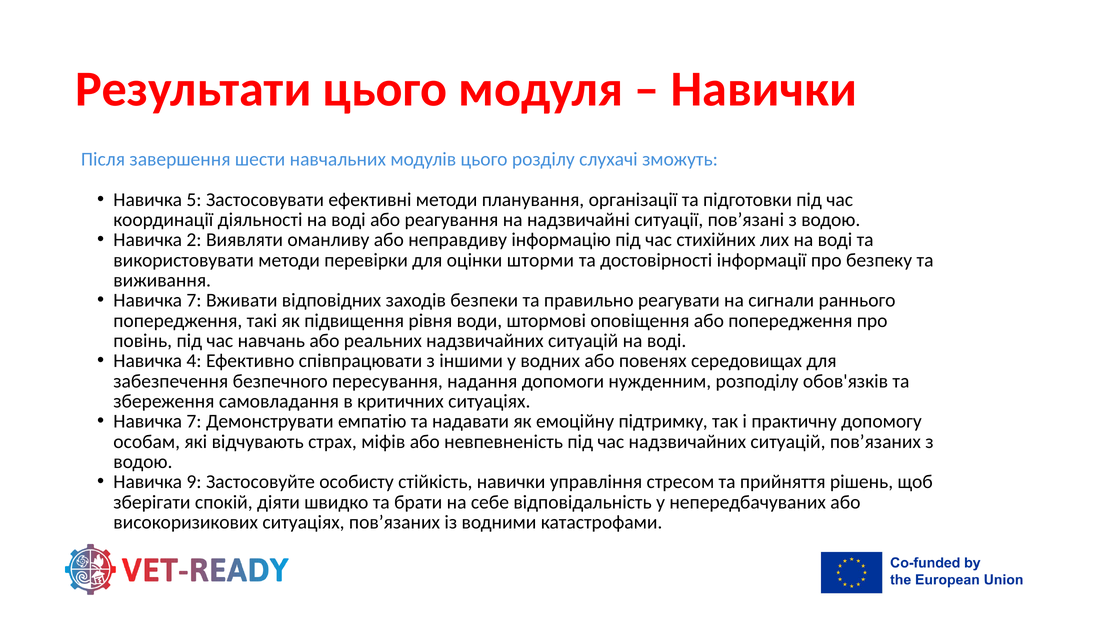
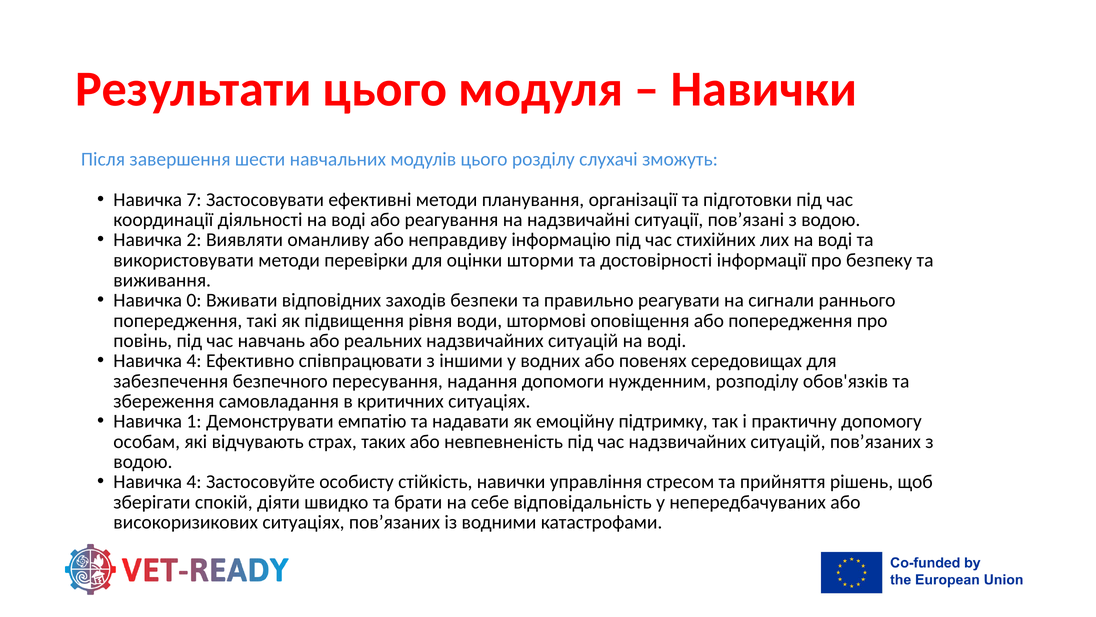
5: 5 -> 7 (194, 199)
7: 7 -> 0 (194, 300)
7: 7 -> 1 (194, 421)
міфів: міфів -> таких (383, 441)
9: 9 -> 4 (194, 482)
